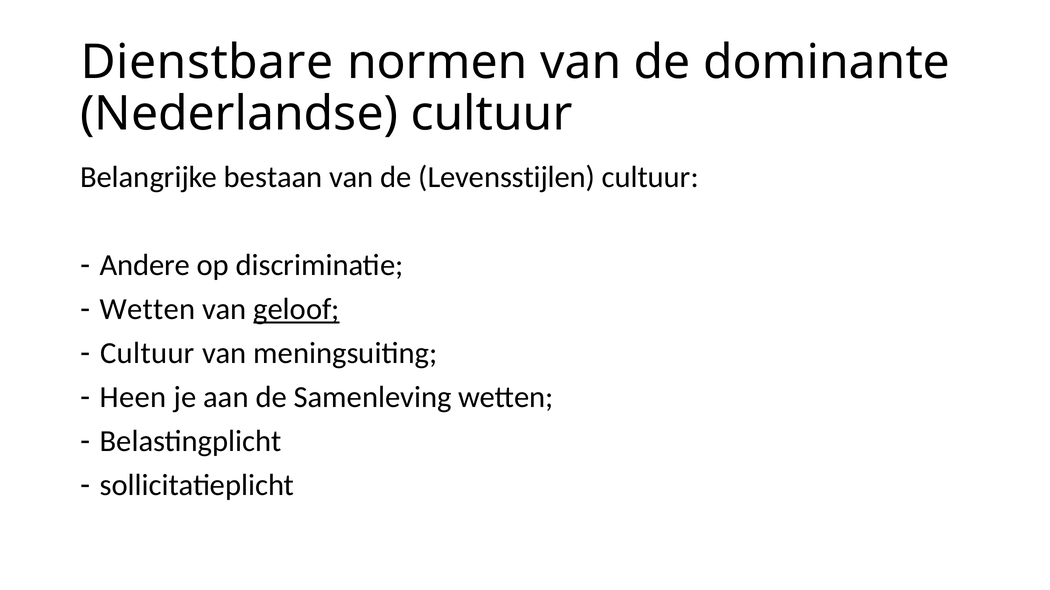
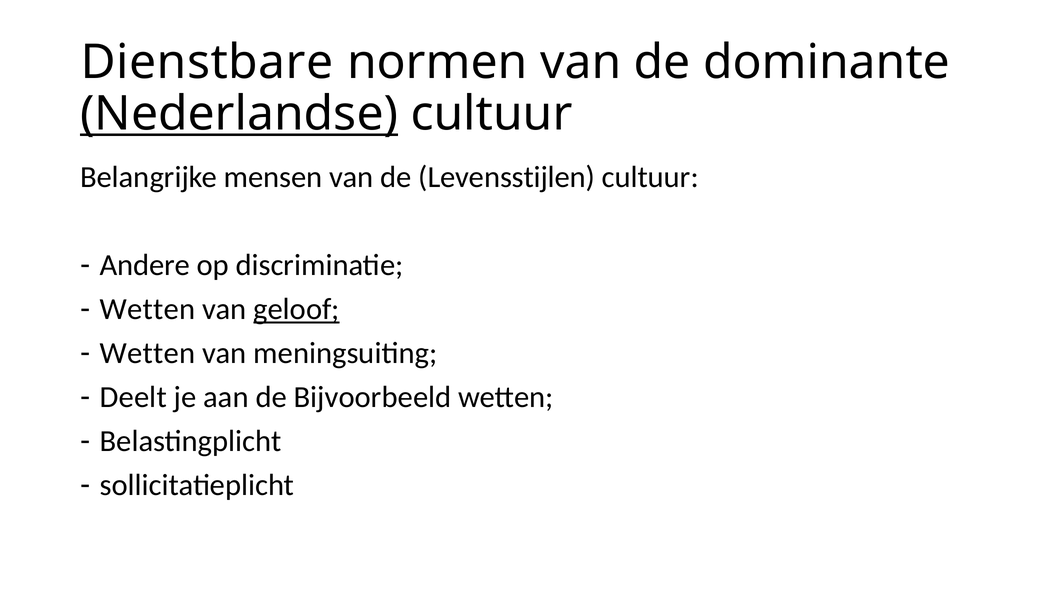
Nederlandse underline: none -> present (239, 114)
bestaan: bestaan -> mensen (273, 178)
Cultuur: Cultuur -> Wetten (148, 354)
Heen: Heen -> Deelt (133, 398)
Samenleving: Samenleving -> Bijvoorbeeld (373, 398)
